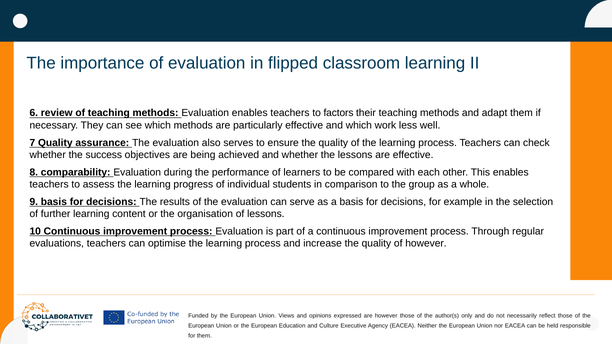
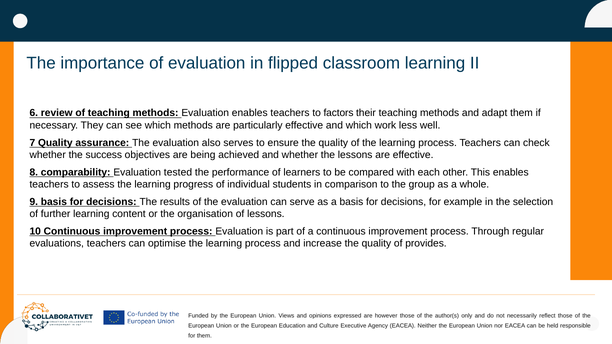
during: during -> tested (178, 172)
of however: however -> provides (426, 244)
